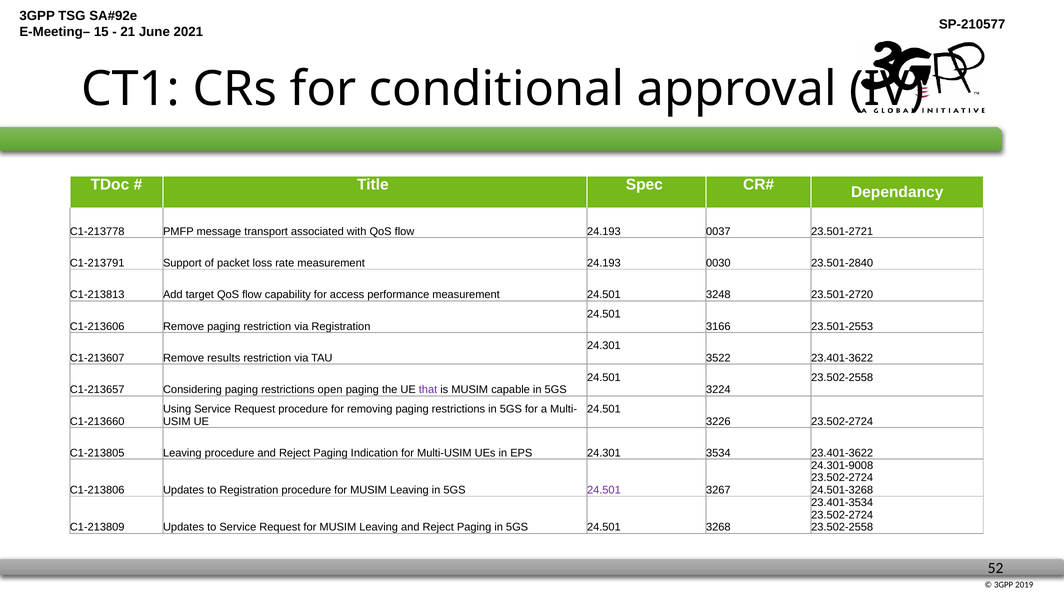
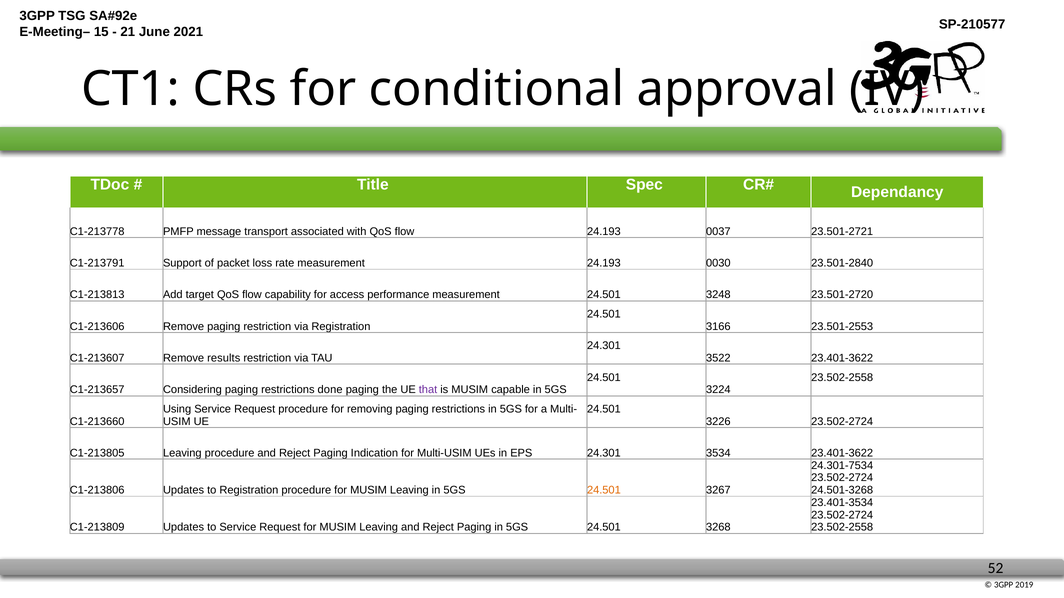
open: open -> done (330, 390)
24.301-9008: 24.301-9008 -> 24.301-7534 (842, 466)
24.501 colour: purple -> orange (604, 491)
